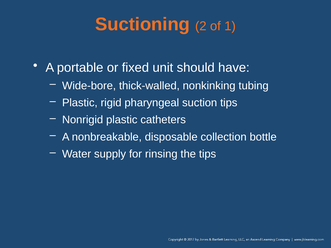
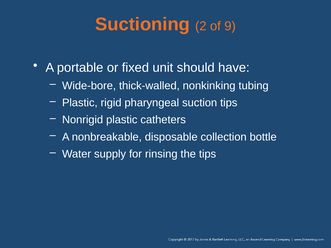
1: 1 -> 9 (230, 26)
